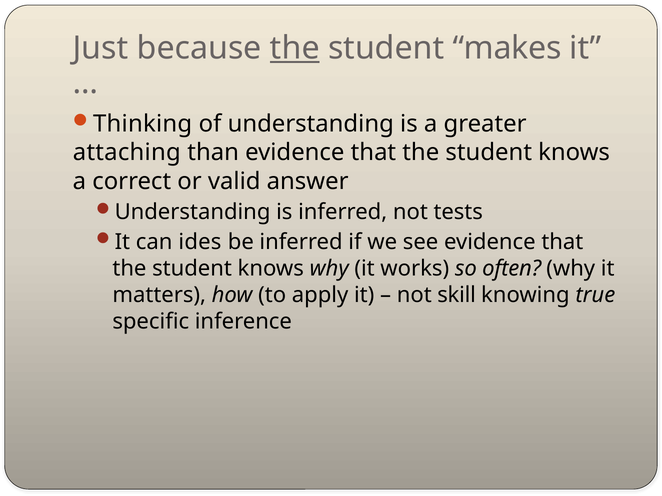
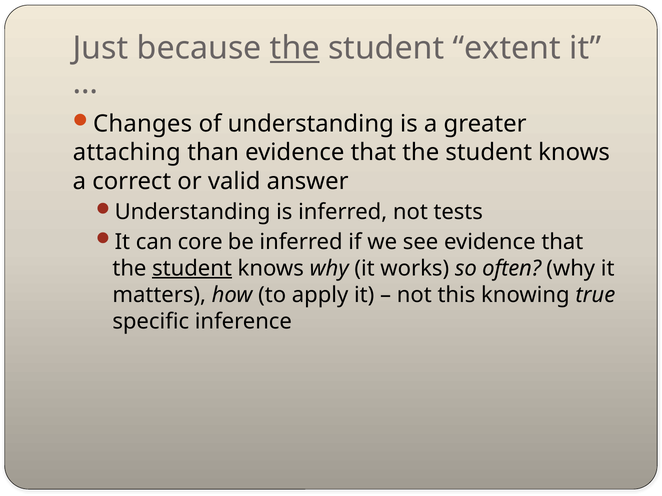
makes: makes -> extent (507, 48)
Thinking: Thinking -> Changes (143, 124)
ides: ides -> core (200, 242)
student underline: none -> present (192, 269)
skill: skill -> this (456, 295)
